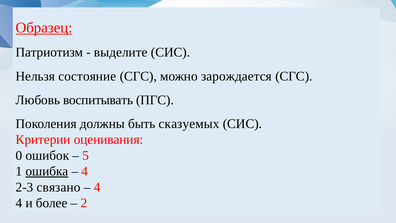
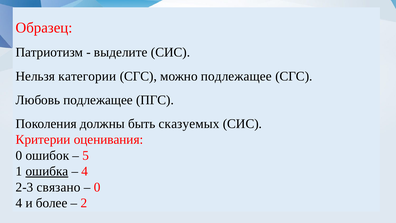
Образец underline: present -> none (44, 28)
состояние: состояние -> категории (87, 76)
можно зарождается: зарождается -> подлежащее (236, 76)
Любовь воспитывать: воспитывать -> подлежащее (98, 100)
4: 4 -> 0 (97, 187)
